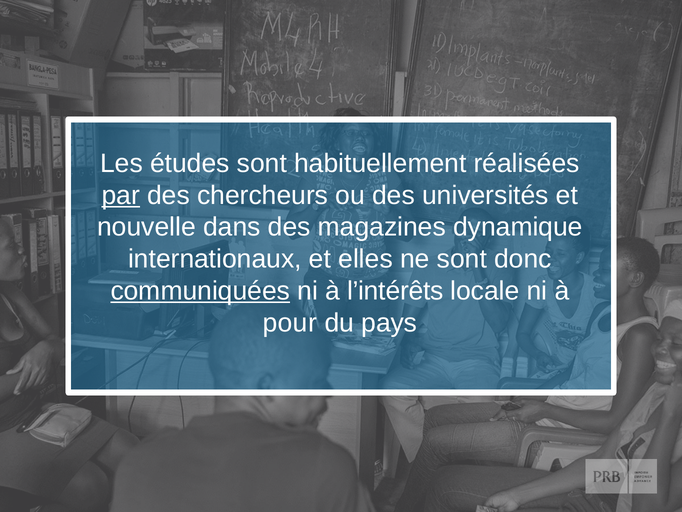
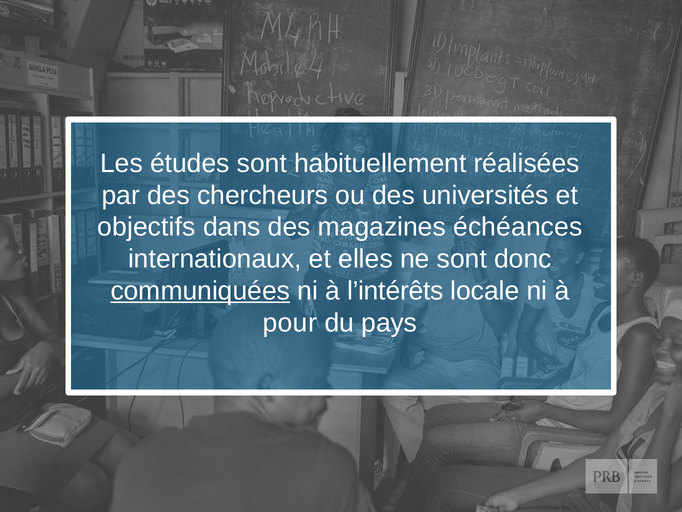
par underline: present -> none (121, 195)
nouvelle: nouvelle -> objectifs (146, 227)
dynamique: dynamique -> échéances (518, 227)
